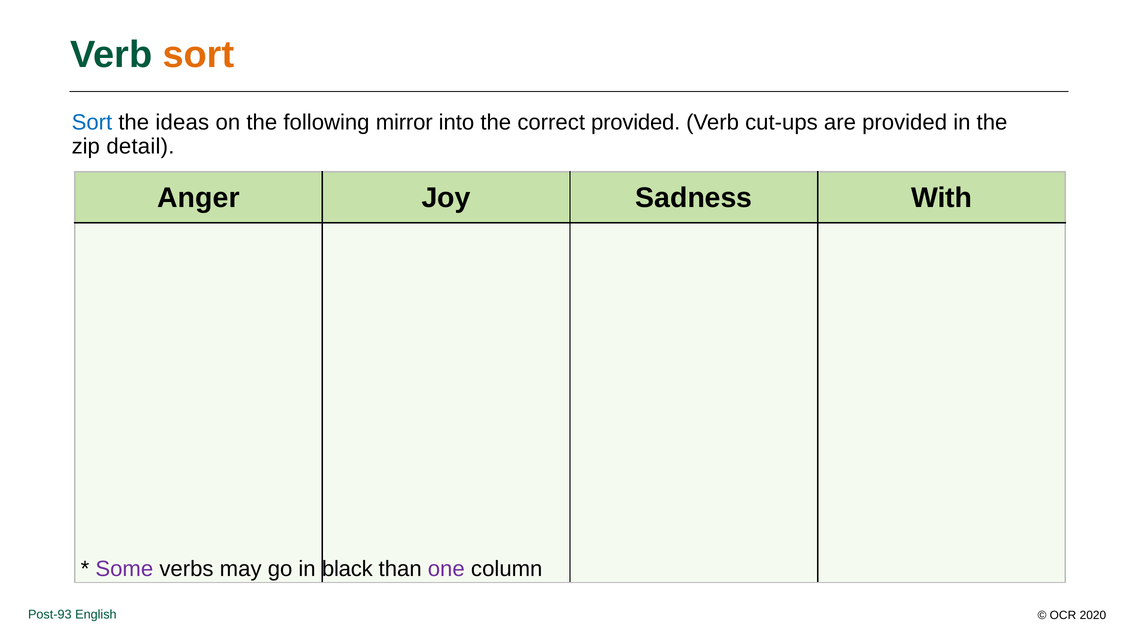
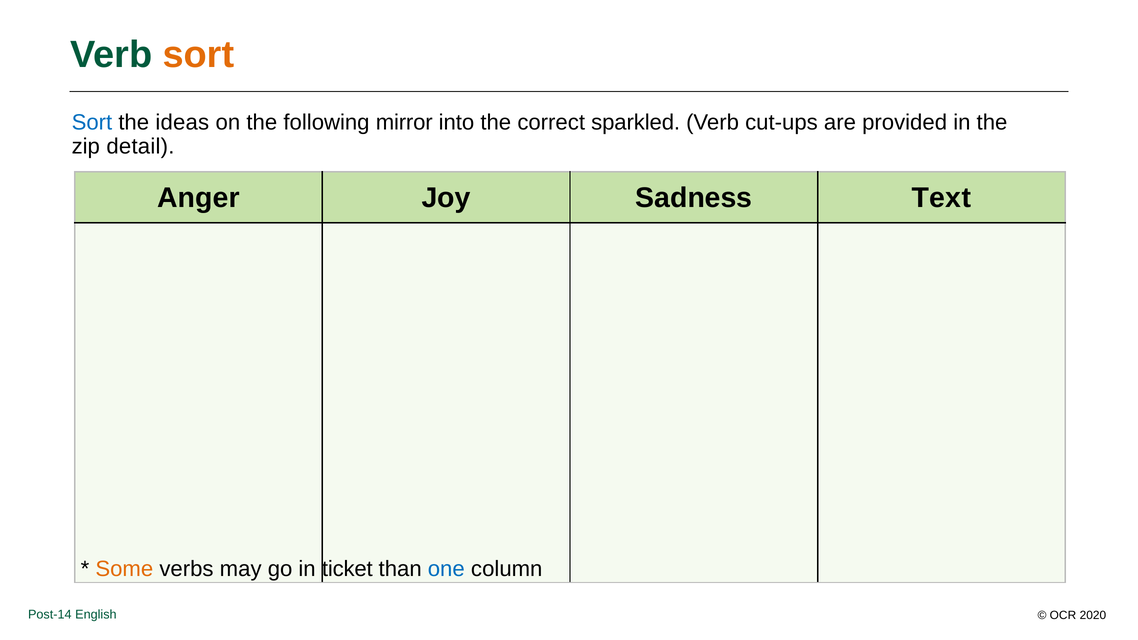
correct provided: provided -> sparkled (636, 122)
With: With -> Text (941, 198)
Some colour: purple -> orange (124, 569)
black: black -> ticket (347, 569)
one colour: purple -> blue (446, 569)
Post-93: Post-93 -> Post-14 (50, 615)
